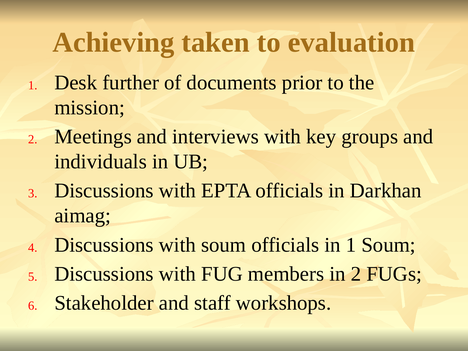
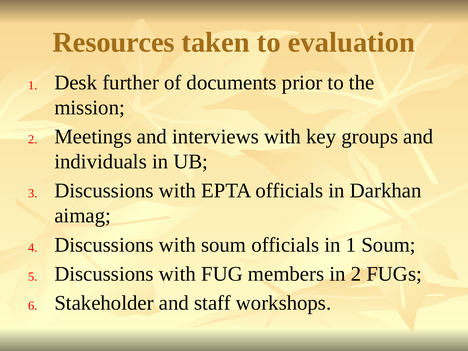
Achieving: Achieving -> Resources (114, 42)
